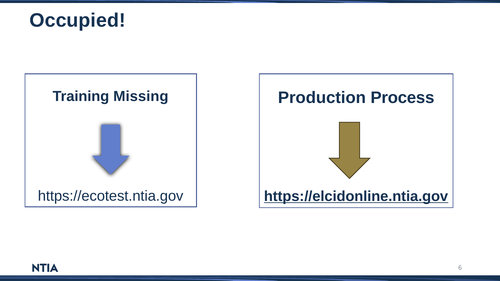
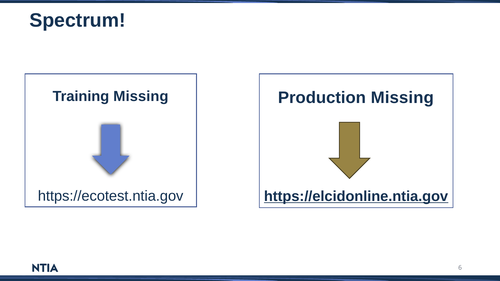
Occupied: Occupied -> Spectrum (78, 20)
Production Process: Process -> Missing (402, 98)
